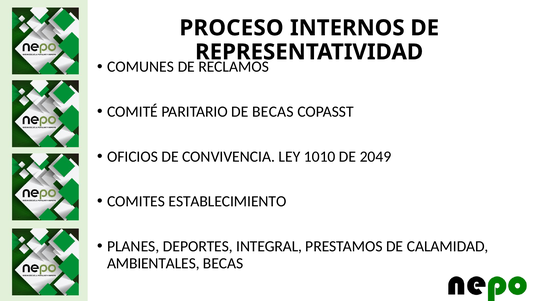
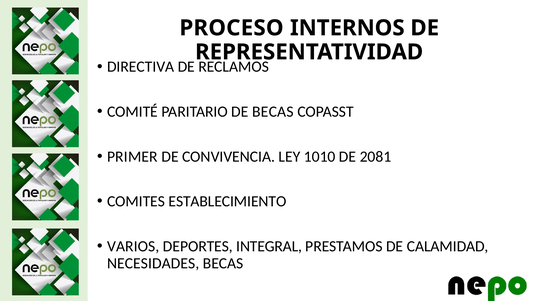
COMUNES: COMUNES -> DIRECTIVA (141, 67)
OFICIOS: OFICIOS -> PRIMER (132, 157)
2049: 2049 -> 2081 (375, 157)
PLANES: PLANES -> VARIOS (133, 246)
AMBIENTALES: AMBIENTALES -> NECESIDADES (153, 263)
